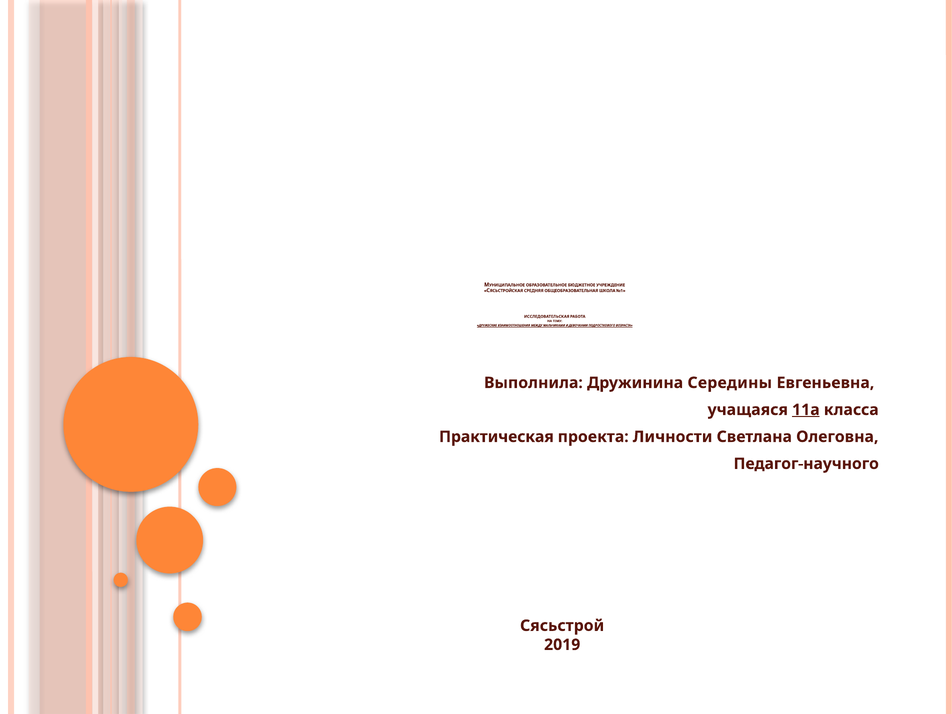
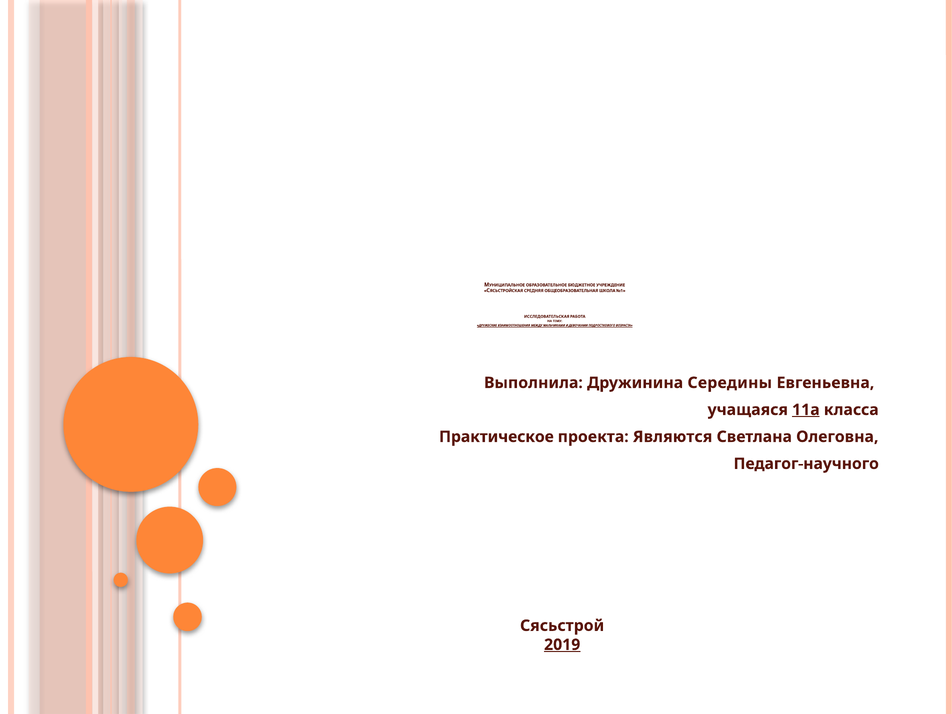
Практическая: Практическая -> Практическое (496, 437)
Личности: Личности -> Являются (673, 437)
2019 underline: none -> present (562, 645)
